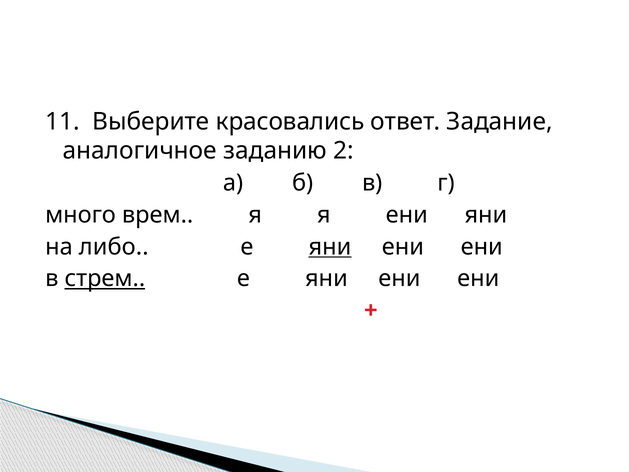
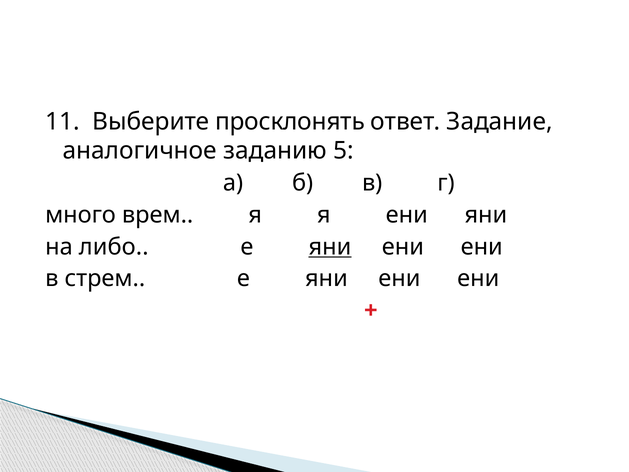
красовались: красовались -> просклонять (290, 121)
2: 2 -> 5 (343, 151)
стрем underline: present -> none (105, 279)
